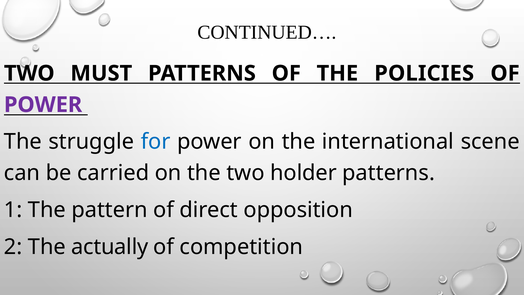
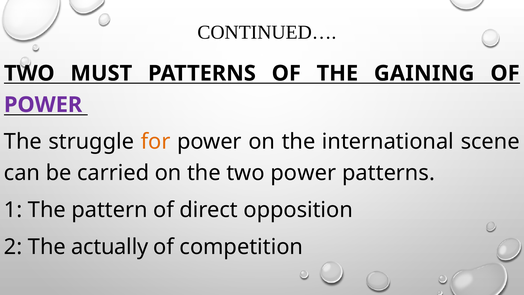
POLICIES: POLICIES -> GAINING (424, 73)
for colour: blue -> orange (156, 142)
two holder: holder -> power (303, 173)
